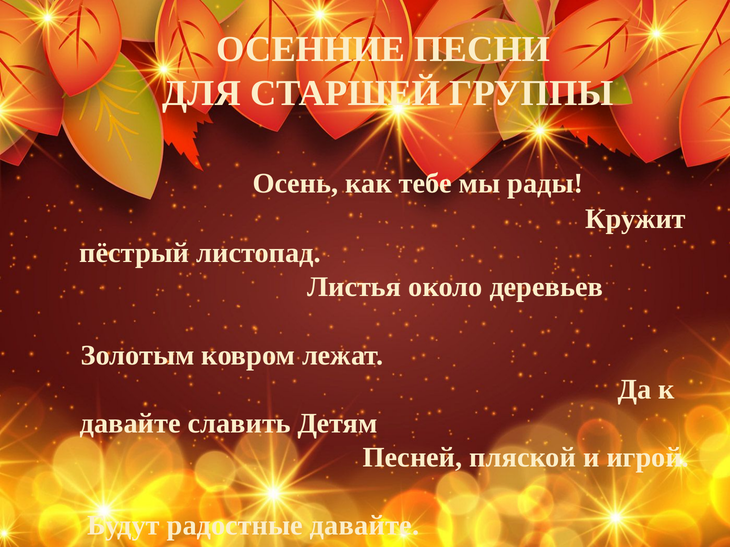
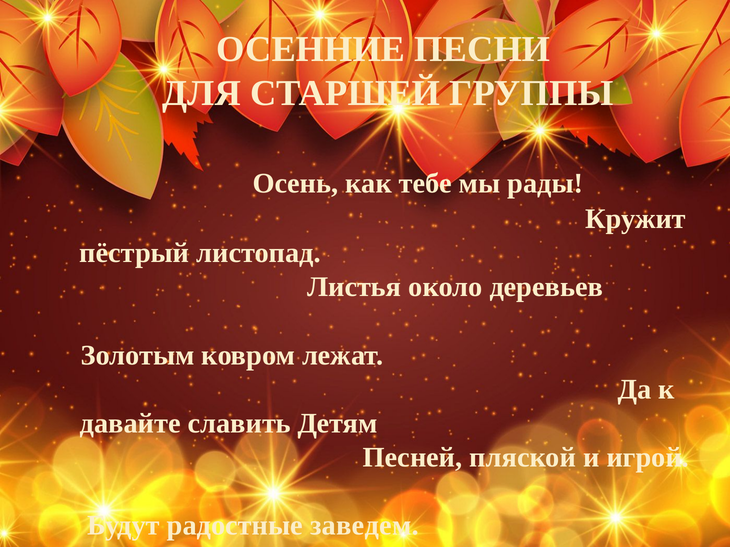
радостные давайте: давайте -> заведем (365, 526)
